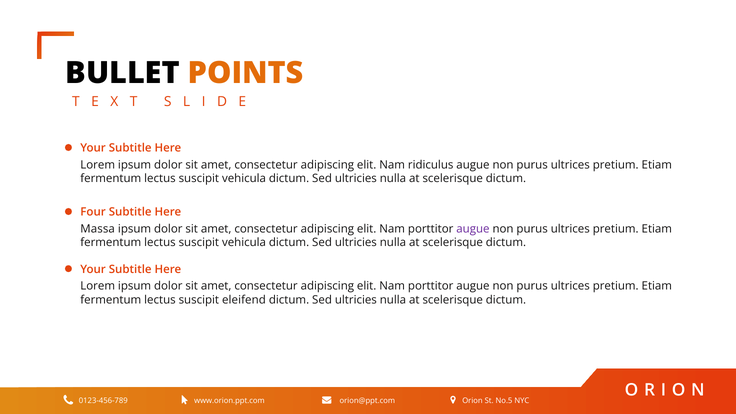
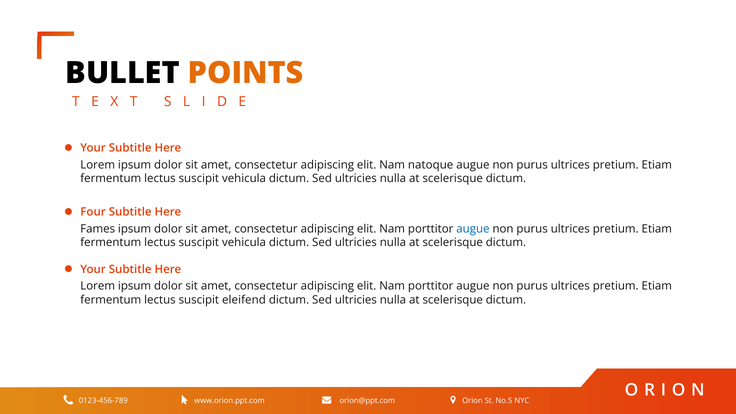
ridiculus: ridiculus -> natoque (431, 165)
Massa: Massa -> Fames (98, 229)
augue colour: purple -> blue (473, 229)
